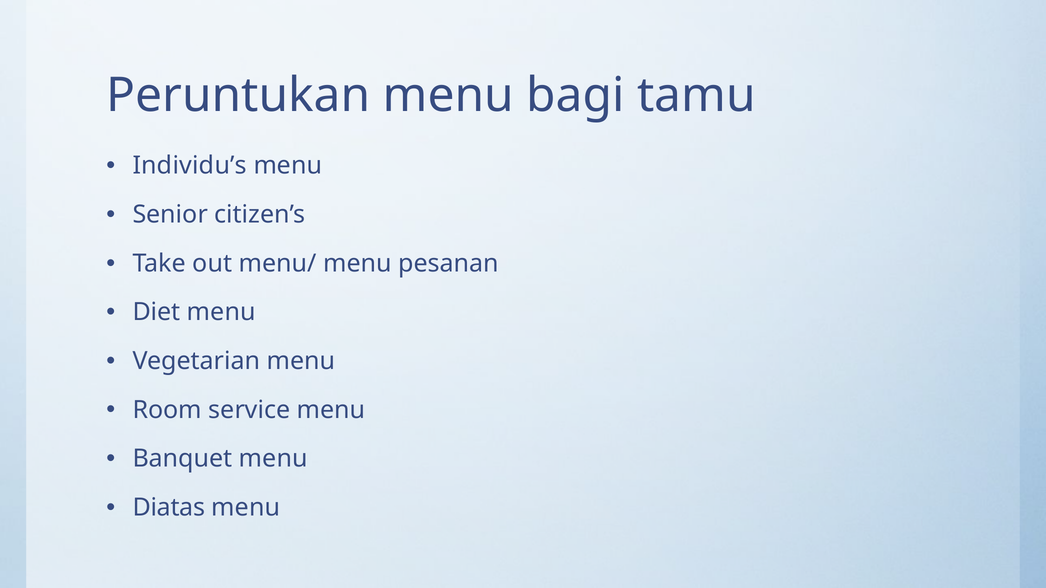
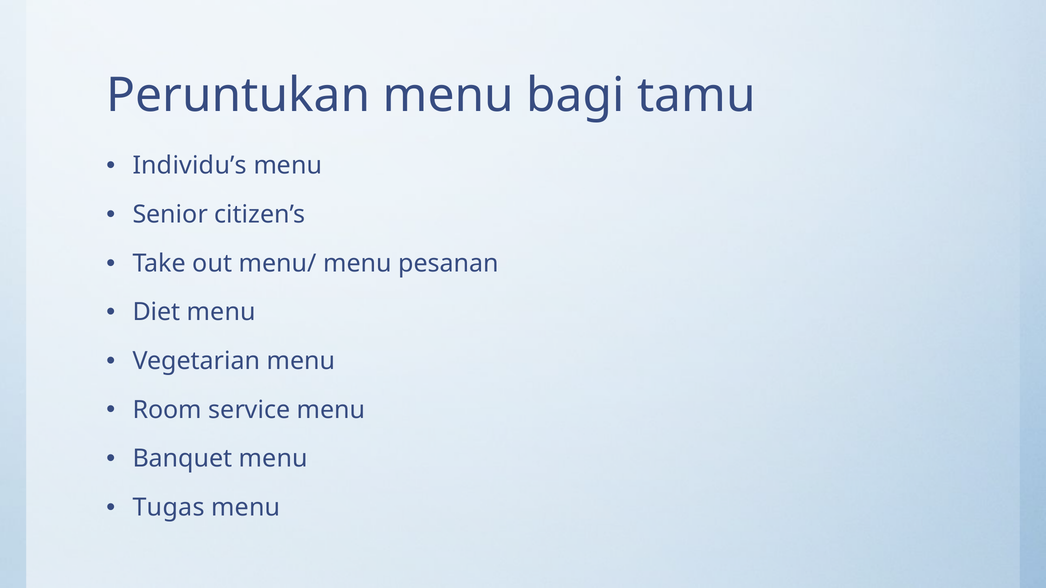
Diatas: Diatas -> Tugas (169, 508)
